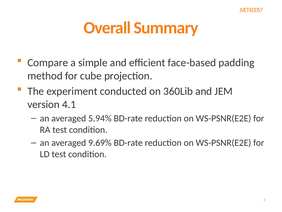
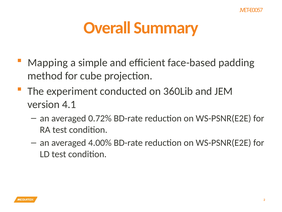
Compare: Compare -> Mapping (48, 63)
5.94%: 5.94% -> 0.72% (100, 118)
9.69%: 9.69% -> 4.00% (100, 143)
